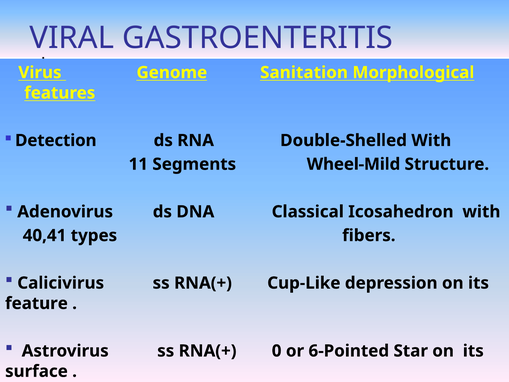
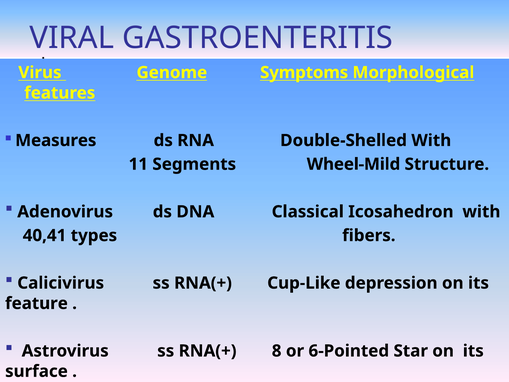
Sanitation: Sanitation -> Symptoms (304, 73)
Detection: Detection -> Measures (56, 140)
0: 0 -> 8 (277, 351)
